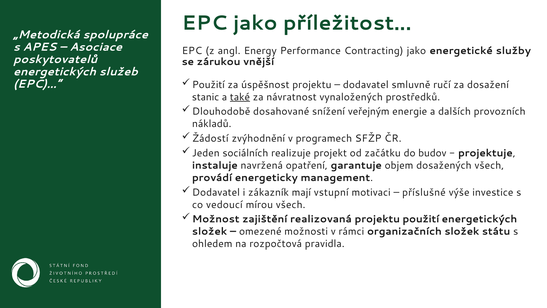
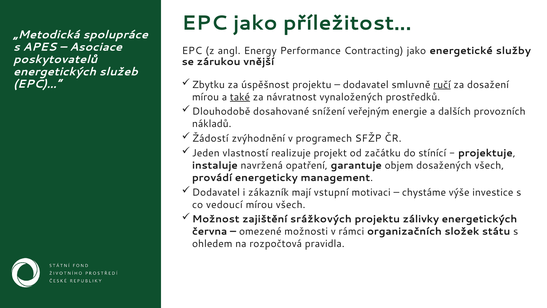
Použití: Použití -> Zbytku (208, 85)
ručí underline: none -> present (442, 85)
stanic: stanic -> mírou (206, 97)
sociálních: sociálních -> vlastností (245, 153)
budov: budov -> stínící (432, 153)
příslušné: příslušné -> chystáme (424, 192)
realizovaná: realizovaná -> srážkových (321, 219)
projektu použití: použití -> zálivky (421, 219)
složek: složek -> června (210, 231)
